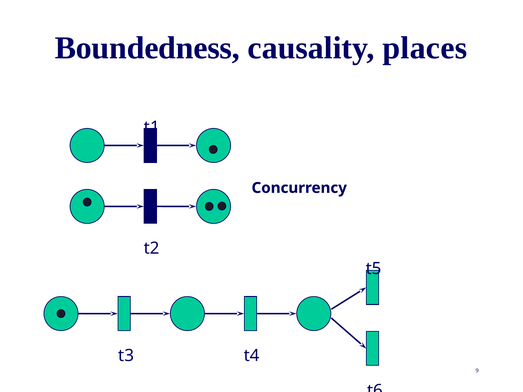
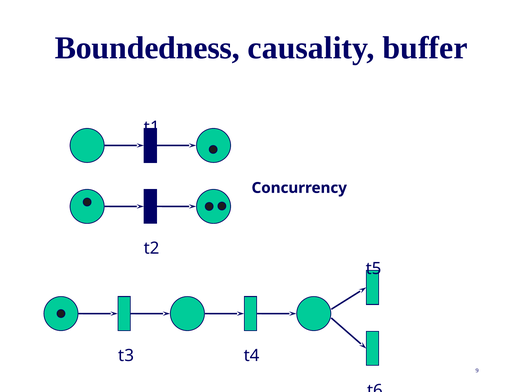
places: places -> buffer (425, 48)
